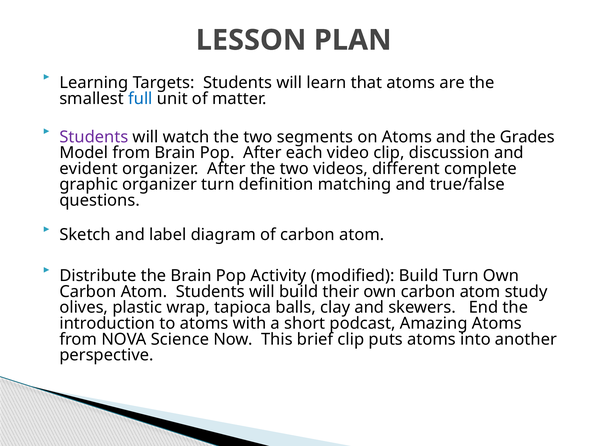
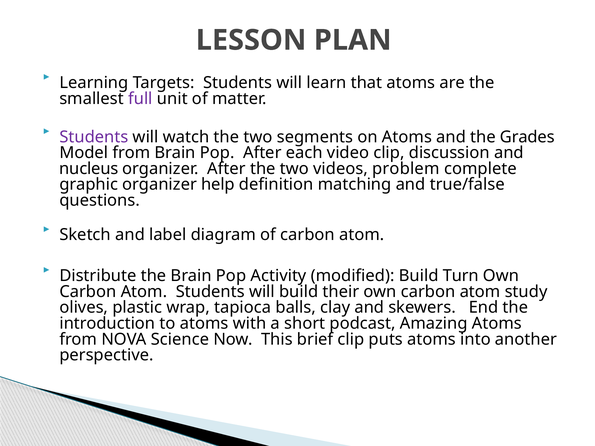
full colour: blue -> purple (140, 99)
evident: evident -> nucleus (89, 169)
different: different -> problem (406, 169)
organizer turn: turn -> help (218, 185)
